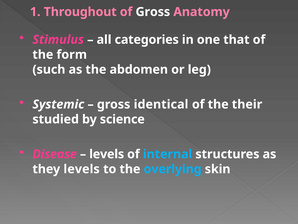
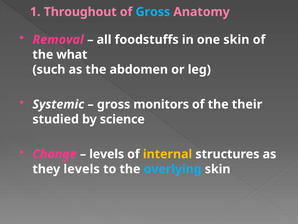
Gross colour: white -> light blue (153, 12)
Stimulus: Stimulus -> Removal (58, 40)
categories: categories -> foodstuffs (147, 40)
one that: that -> skin (236, 40)
form: form -> what (72, 54)
identical: identical -> monitors (161, 104)
Disease: Disease -> Change (55, 154)
internal colour: light blue -> yellow (168, 154)
